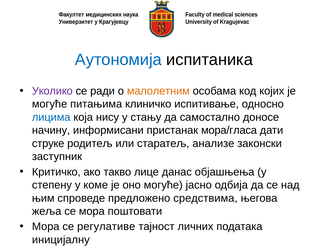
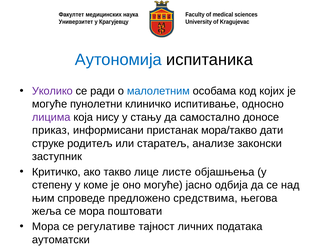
малолетним colour: orange -> blue (158, 91)
питањима: питањима -> пунолетни (96, 104)
лицима colour: blue -> purple (51, 117)
начину: начину -> приказ (51, 130)
мора/гласа: мора/гласа -> мора/такво (229, 130)
данас: данас -> листе (177, 172)
иницијалну: иницијалну -> аутоматски (61, 240)
